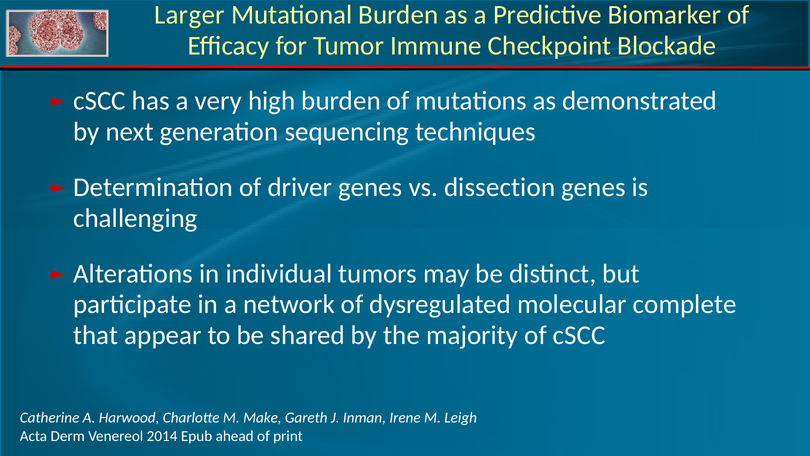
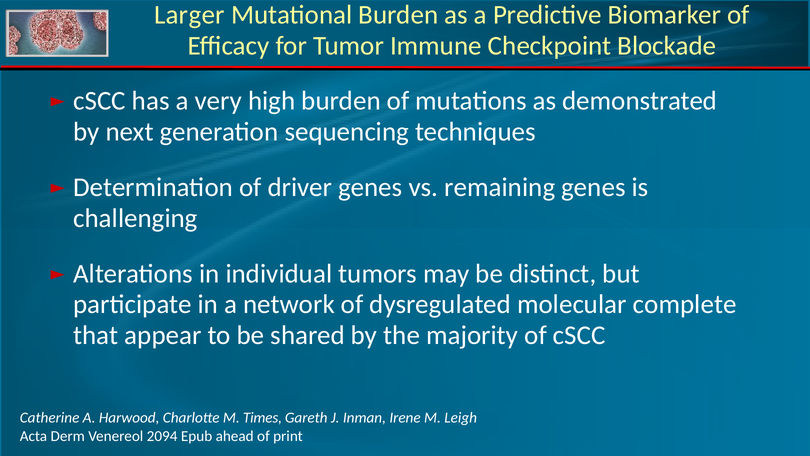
dissection: dissection -> remaining (500, 187)
Make: Make -> Times (262, 418)
2014: 2014 -> 2094 (162, 436)
